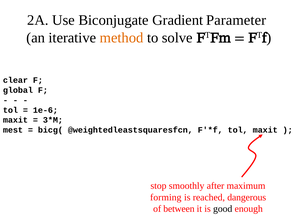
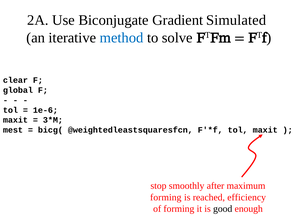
Parameter: Parameter -> Simulated (236, 20)
method colour: orange -> blue (122, 38)
dangerous: dangerous -> efficiency (247, 198)
of between: between -> forming (179, 209)
